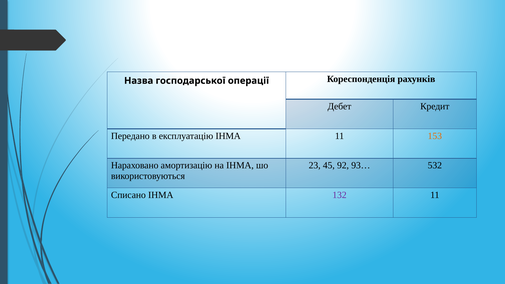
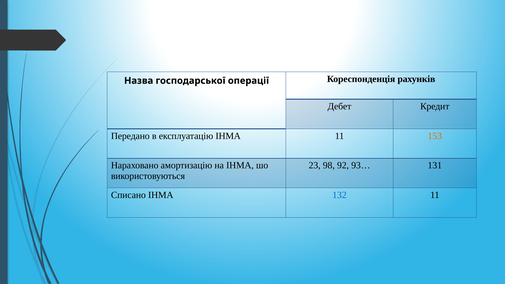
45: 45 -> 98 (329, 166)
532: 532 -> 131 (435, 166)
132 colour: purple -> blue (340, 195)
